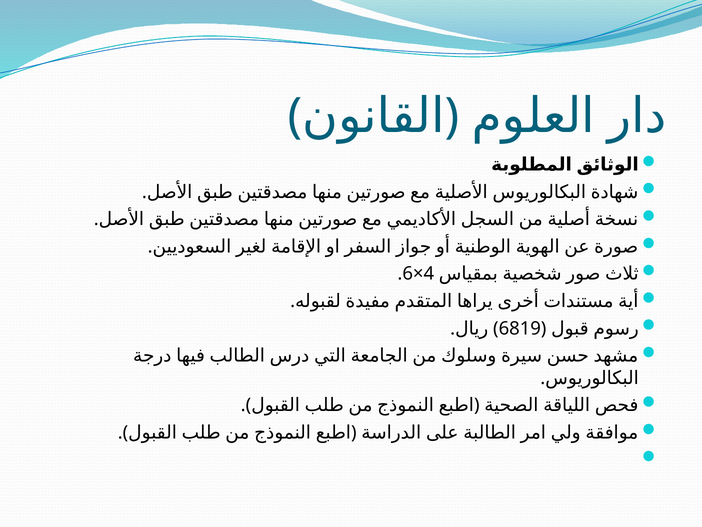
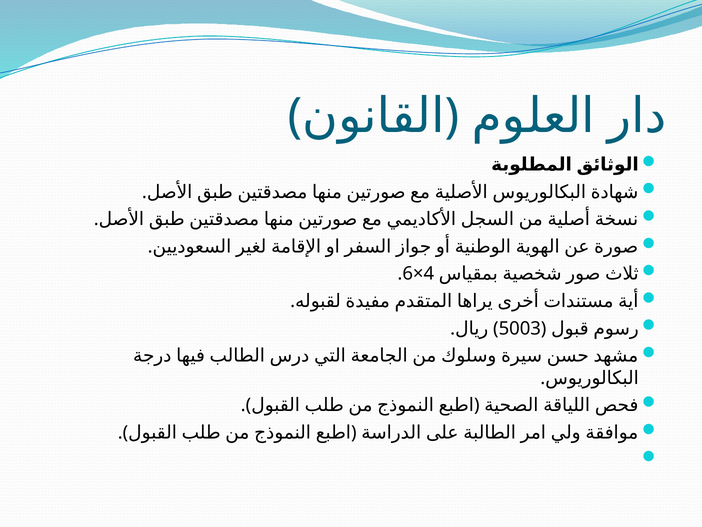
6819: 6819 -> 5003 (520, 328)
